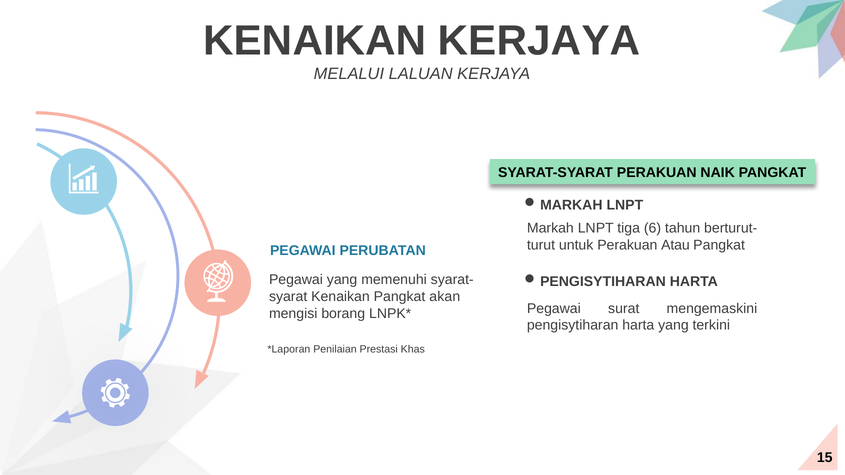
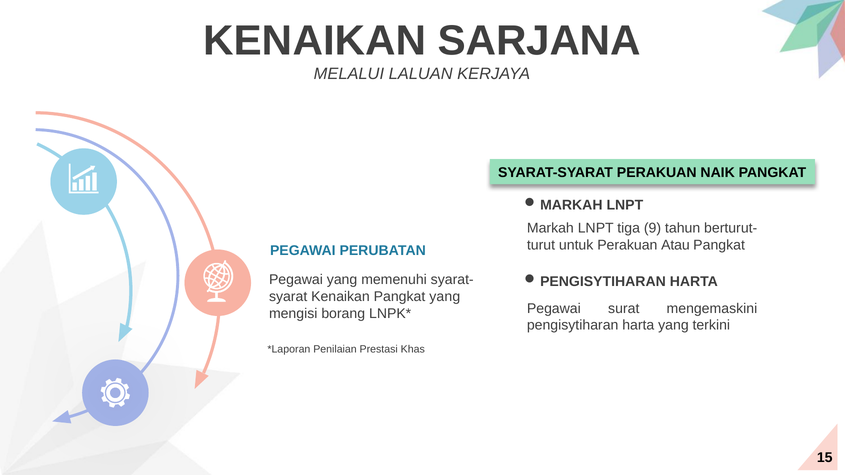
KENAIKAN KERJAYA: KERJAYA -> SARJANA (539, 41)
6: 6 -> 9 (653, 228)
Pangkat akan: akan -> yang (445, 297)
